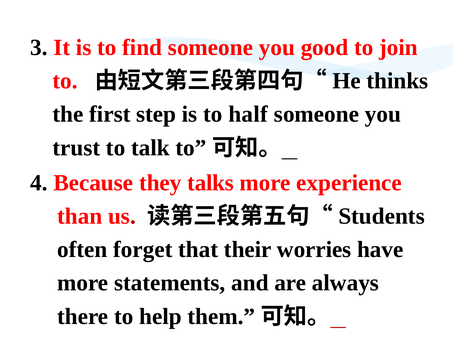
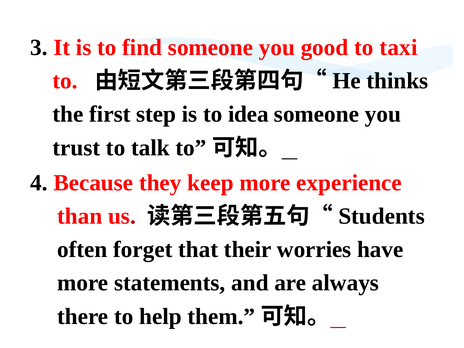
join: join -> taxi (398, 48)
half: half -> idea (248, 114)
talks: talks -> keep (210, 183)
